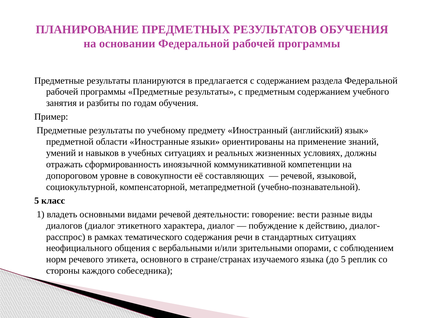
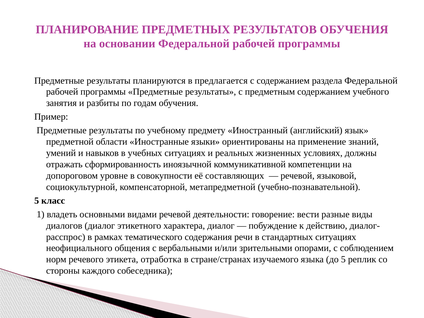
основного: основного -> отработка (161, 260)
